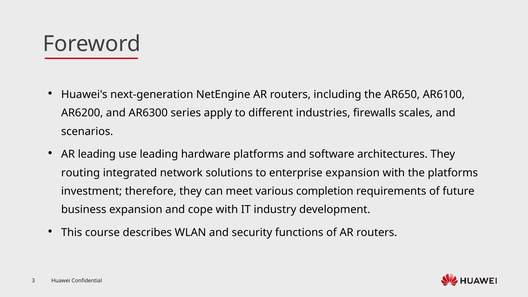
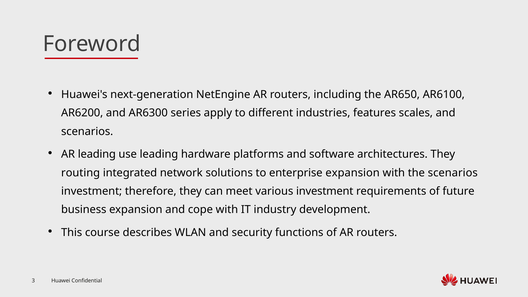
firewalls: firewalls -> features (375, 113)
the platforms: platforms -> scenarios (453, 173)
various completion: completion -> investment (325, 191)
